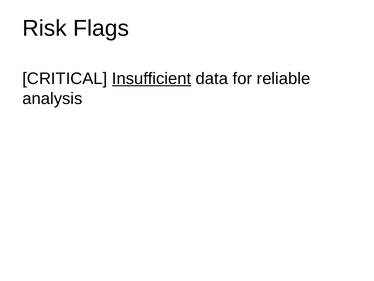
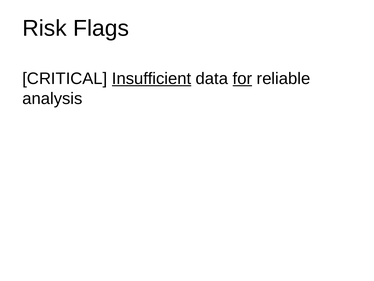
for underline: none -> present (242, 78)
